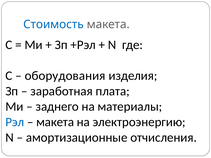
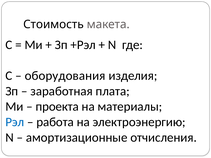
Стоимость colour: blue -> black (53, 24)
заднего: заднего -> проекта (57, 107)
макета: макета -> работа (55, 122)
